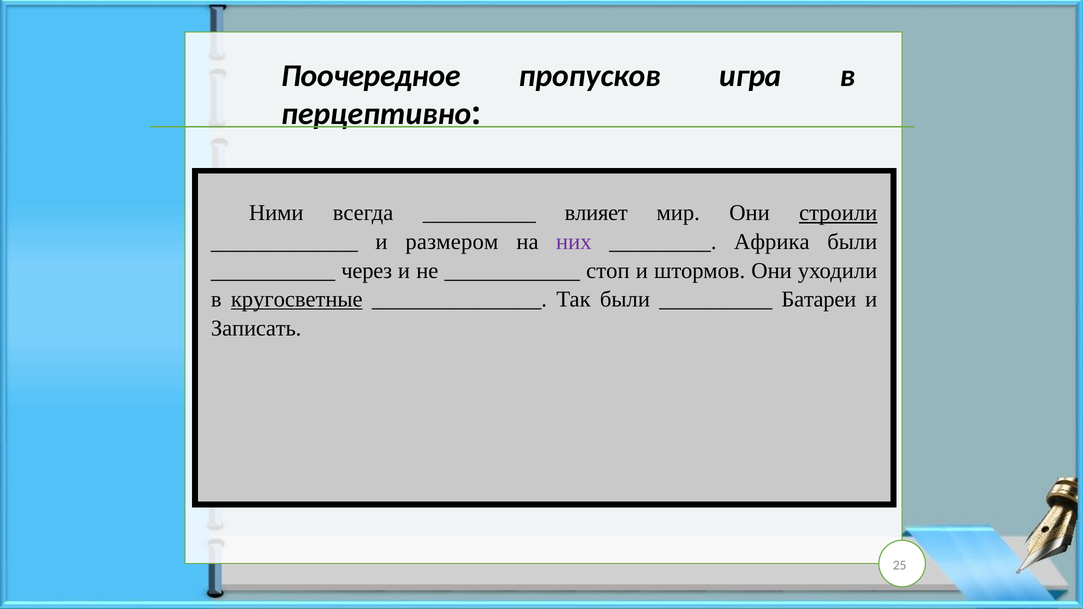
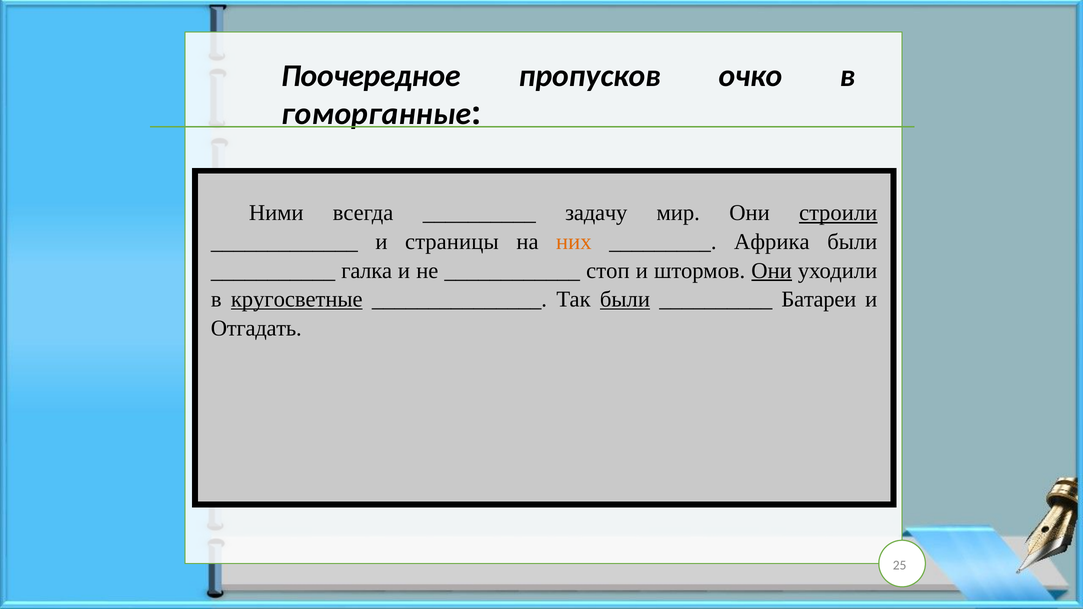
игра: игра -> очко (750, 76)
перцептивно: перцептивно -> гоморганные (376, 114)
влияет: влияет -> задачу (596, 213)
размером: размером -> страницы (452, 242)
них colour: purple -> orange (574, 242)
через: через -> галка (367, 271)
Они underline: none -> present (772, 271)
были underline: none -> present (625, 299)
Записать: Записать -> Отгадать (256, 328)
